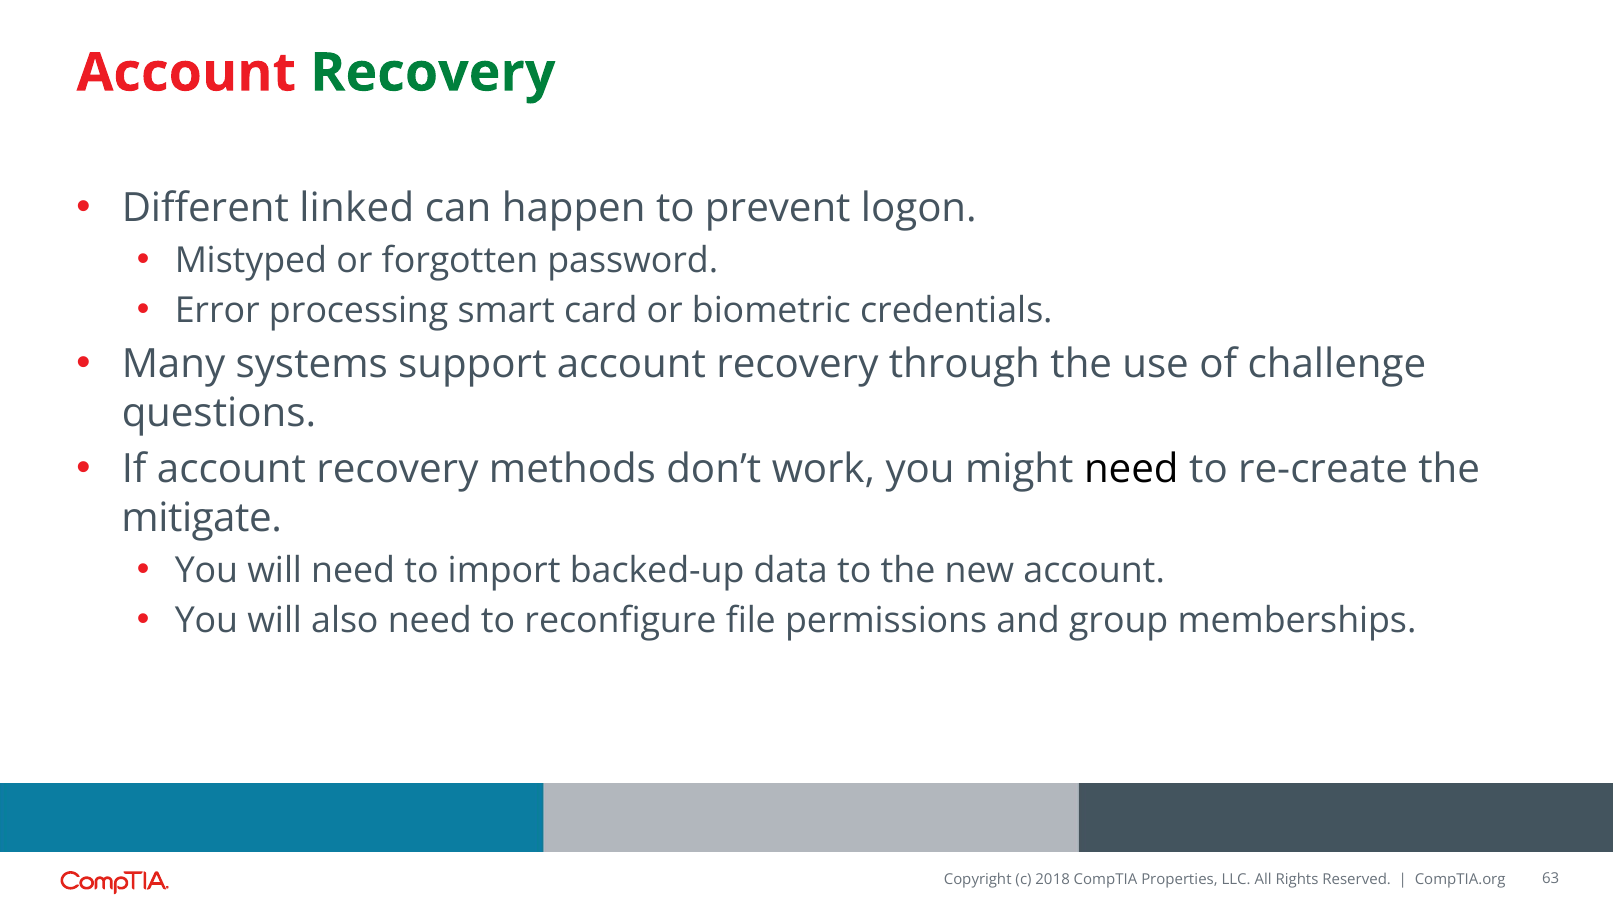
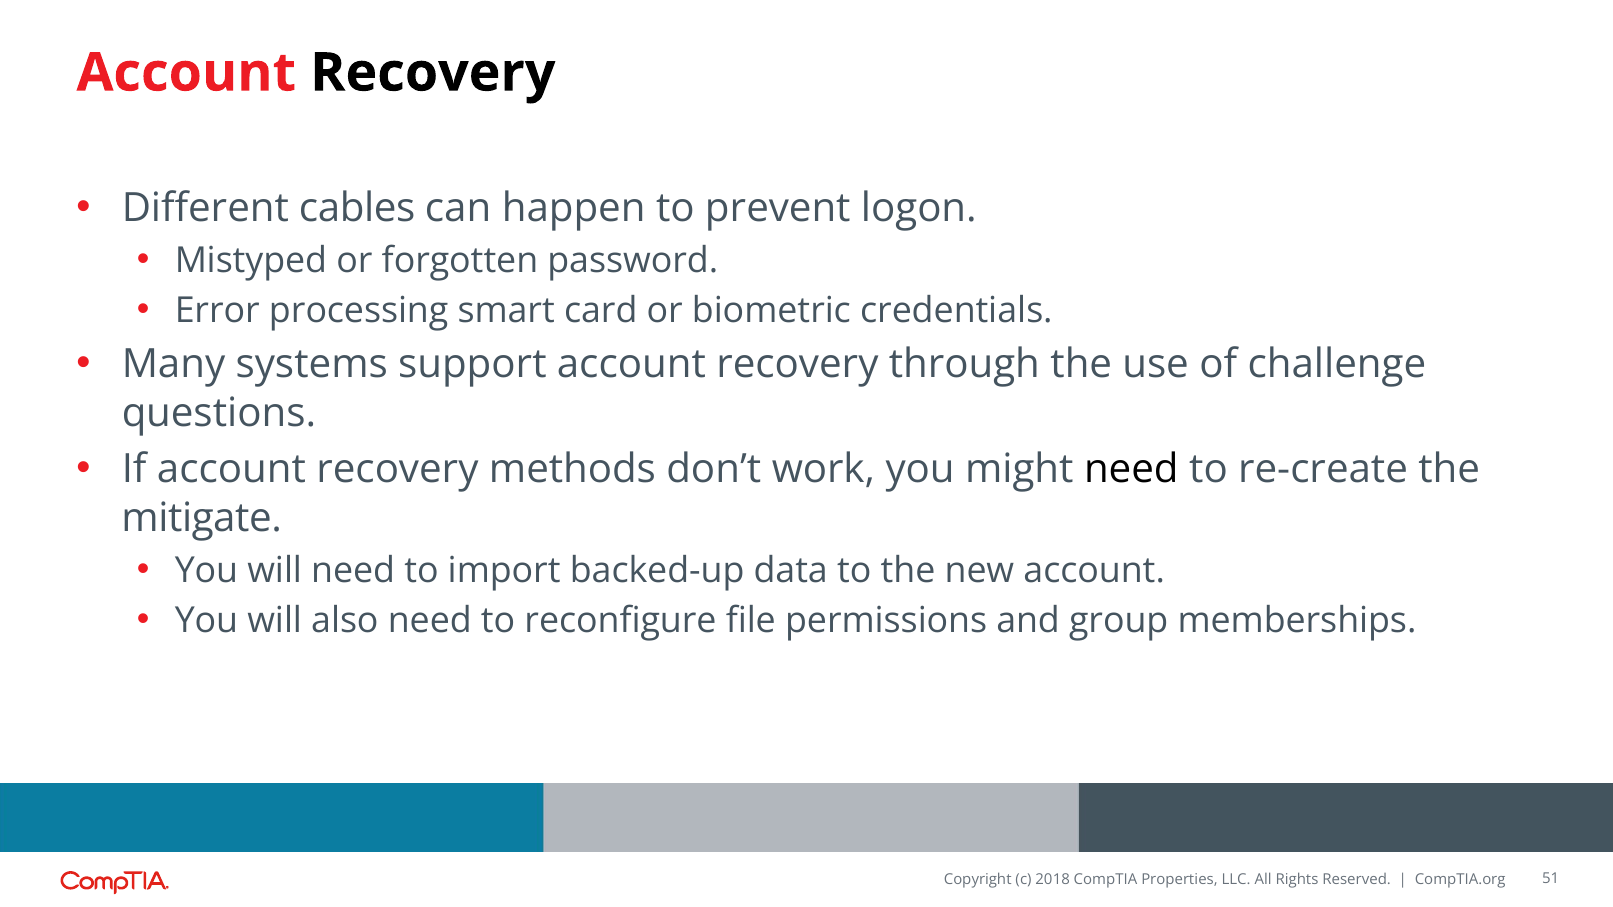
Recovery colour: green -> black (433, 73)
linked: linked -> cables (357, 208)
63: 63 -> 51 (1551, 879)
